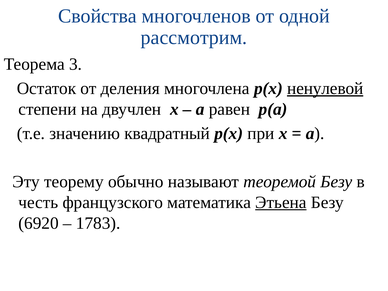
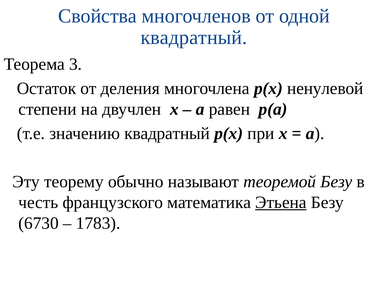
рассмотрим: рассмотрим -> квадратный (194, 38)
ненулевой underline: present -> none (325, 88)
6920: 6920 -> 6730 (39, 223)
